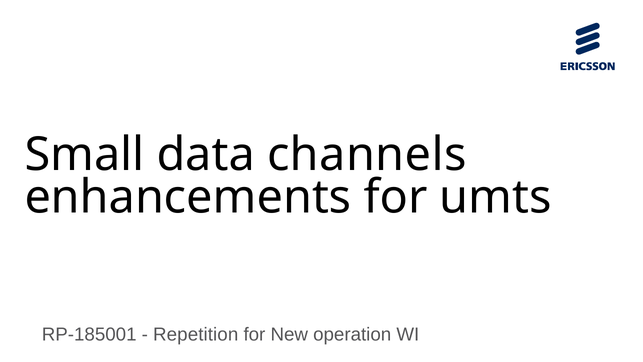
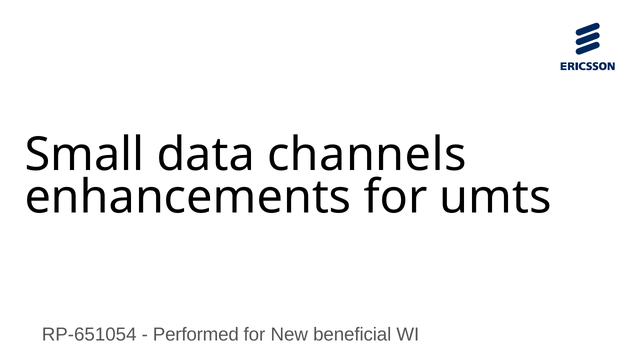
RP-185001: RP-185001 -> RP-651054 (89, 334)
Repetition: Repetition -> Performed (196, 334)
operation: operation -> beneficial (352, 334)
